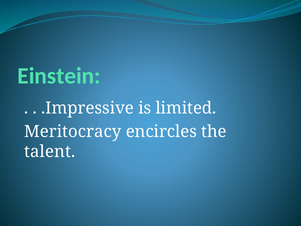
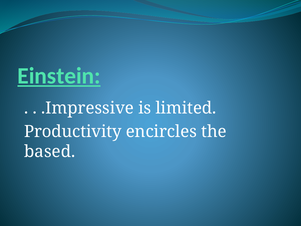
Einstein underline: none -> present (59, 76)
Meritocracy: Meritocracy -> Productivity (73, 131)
talent: talent -> based (50, 151)
